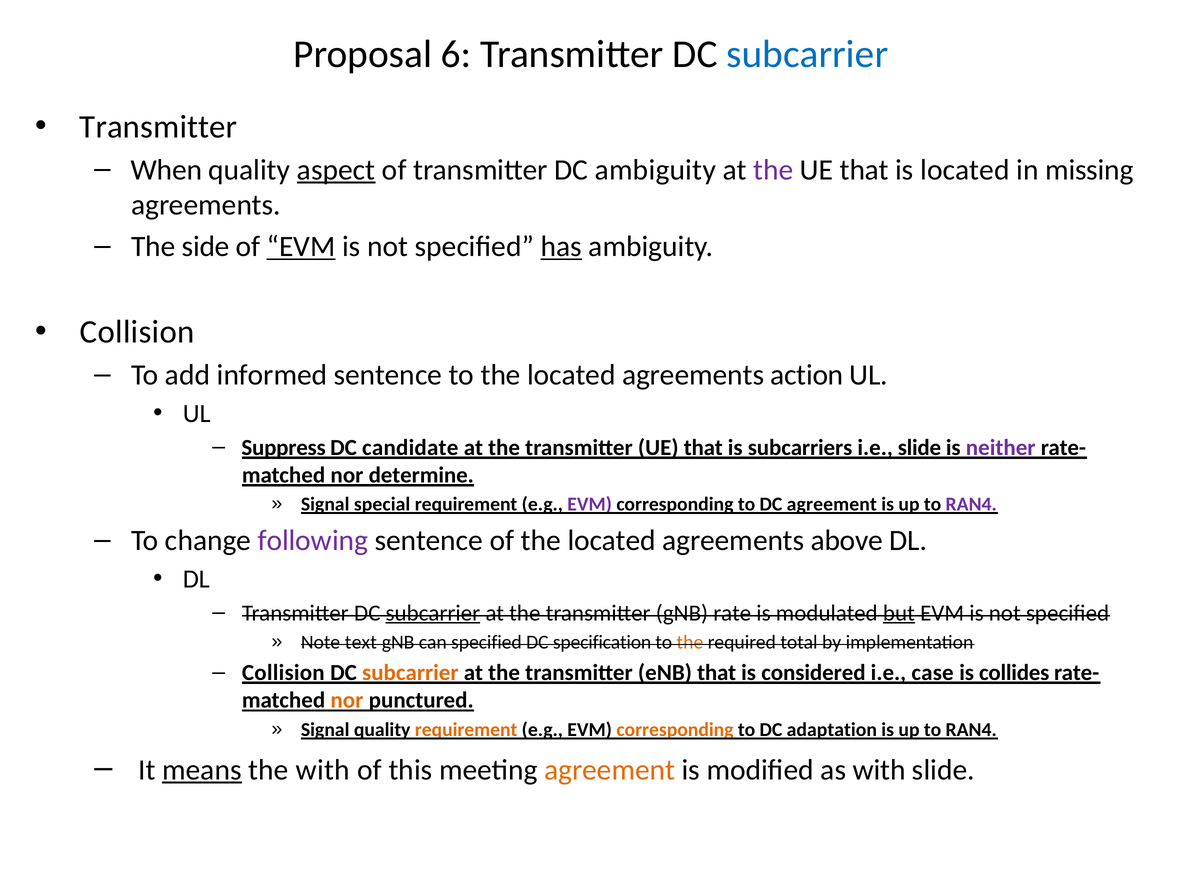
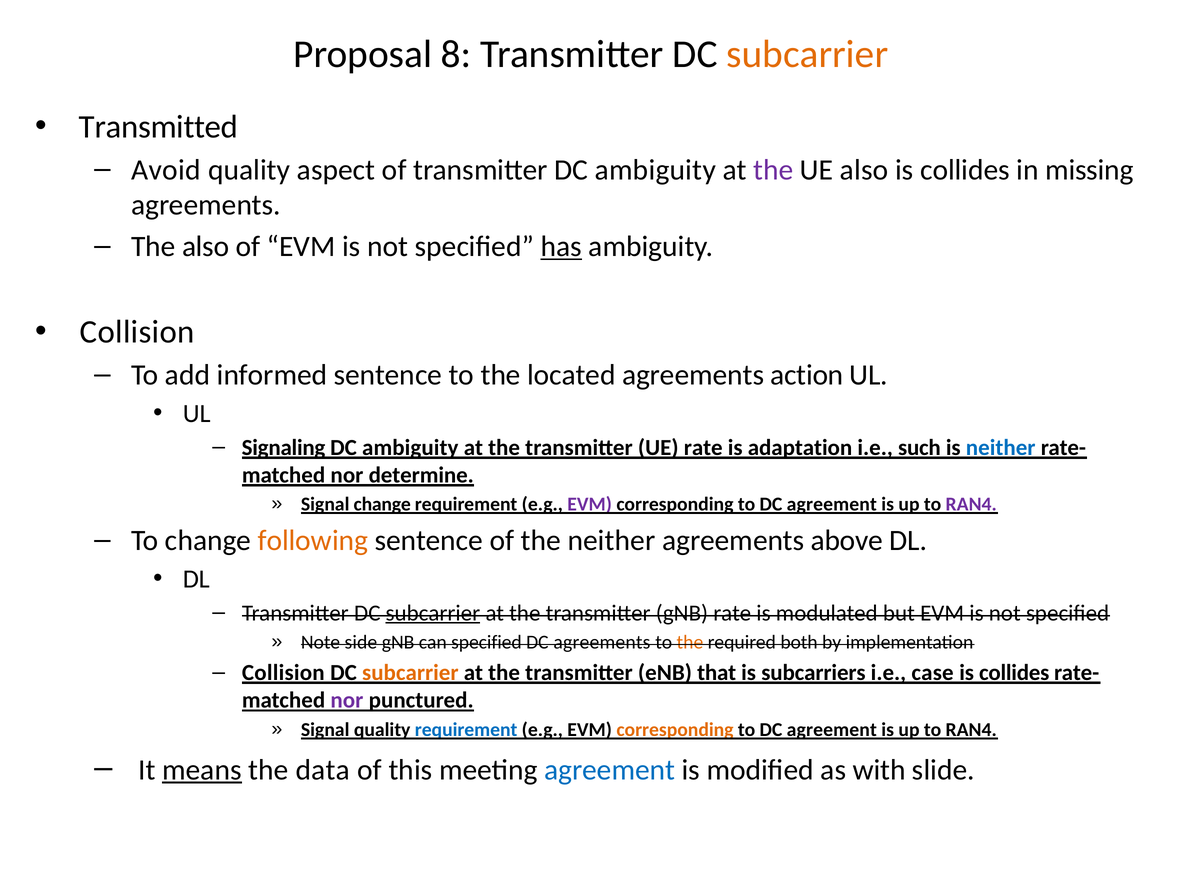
6: 6 -> 8 (456, 54)
subcarrier colour: blue -> orange (807, 54)
Transmitter: Transmitter -> Transmitted (159, 127)
When: When -> Avoid (166, 170)
aspect underline: present -> none (336, 170)
that: that -> also (864, 170)
located: located -> collides (965, 170)
The side: side -> also (206, 247)
EVM underline: present -> none (301, 247)
Suppress: Suppress -> Signaling (284, 448)
candidate: candidate -> ambiguity (410, 448)
transmitter UE that: that -> rate (703, 448)
subcarriers: subcarriers -> adaptation (800, 448)
i.e slide: slide -> such (919, 448)
neither colour: purple -> blue (1001, 448)
Signal special: special -> change (382, 505)
following colour: purple -> orange (313, 541)
of the located: located -> neither (611, 541)
but underline: present -> none (899, 613)
text: text -> side (361, 643)
DC specification: specification -> agreements (602, 643)
total: total -> both (799, 643)
considered: considered -> subcarriers (813, 673)
nor colour: orange -> purple (347, 701)
requirement colour: orange -> blue (466, 730)
adaptation: adaptation -> agreement (832, 730)
the with: with -> data (323, 770)
agreement colour: orange -> blue (610, 770)
